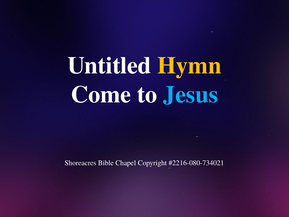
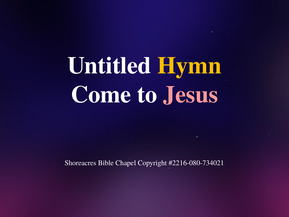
Jesus colour: light blue -> pink (191, 94)
